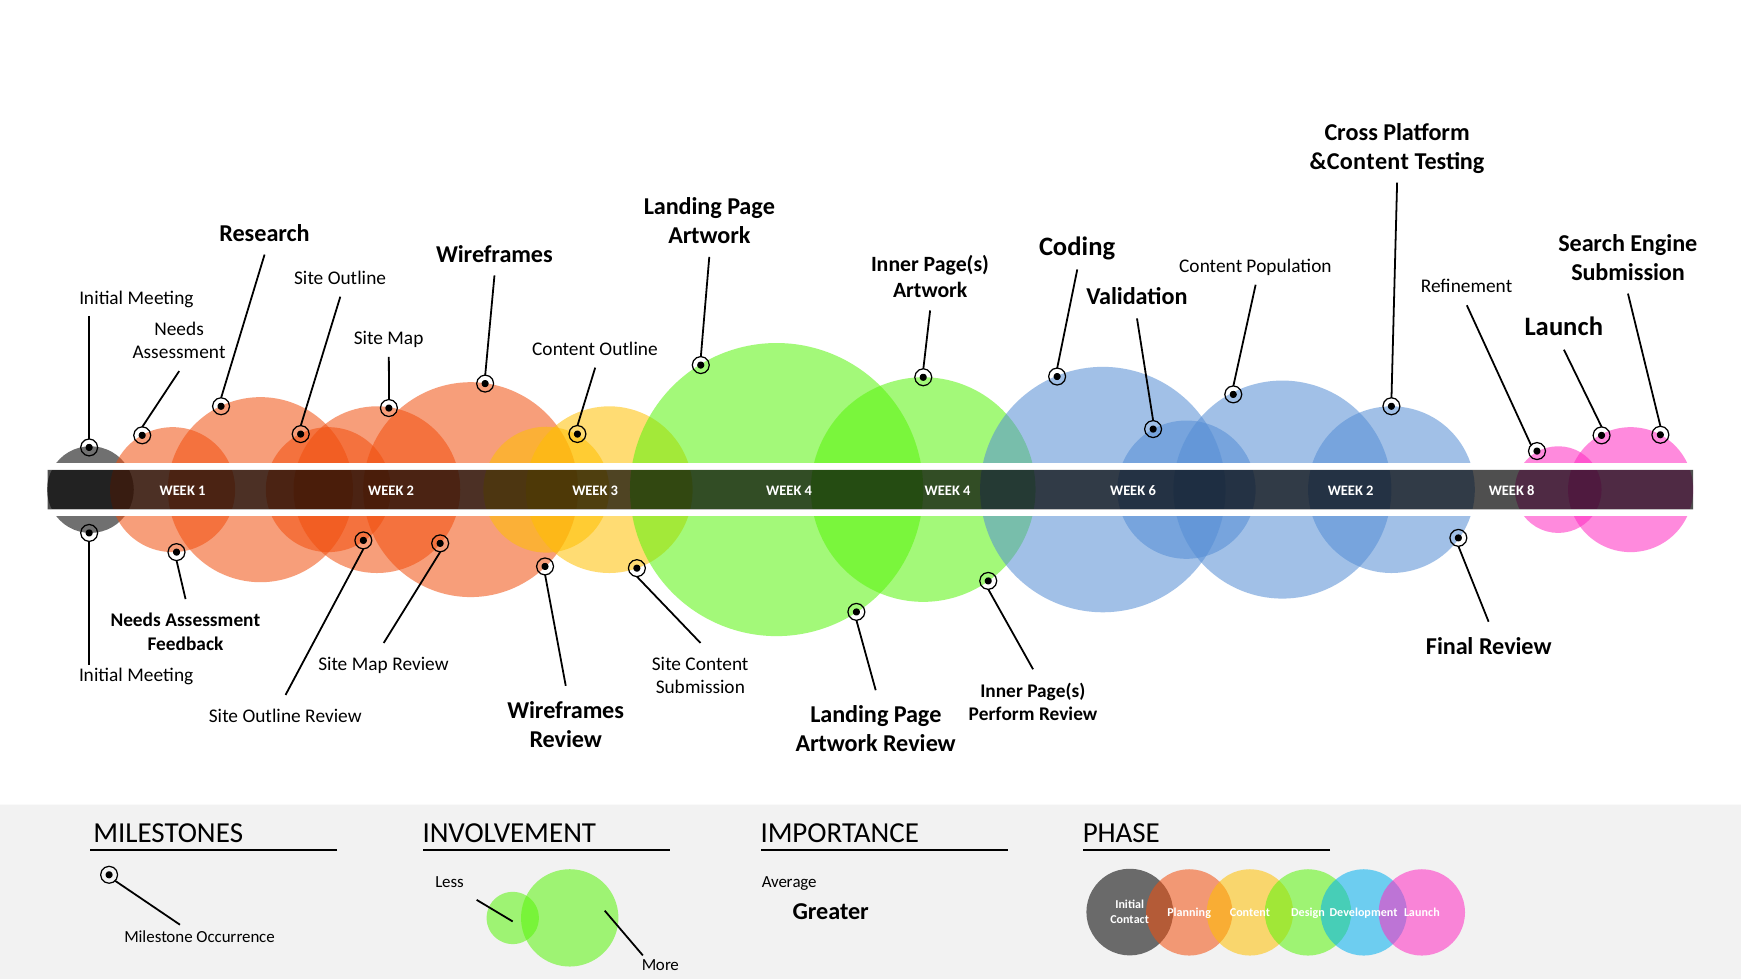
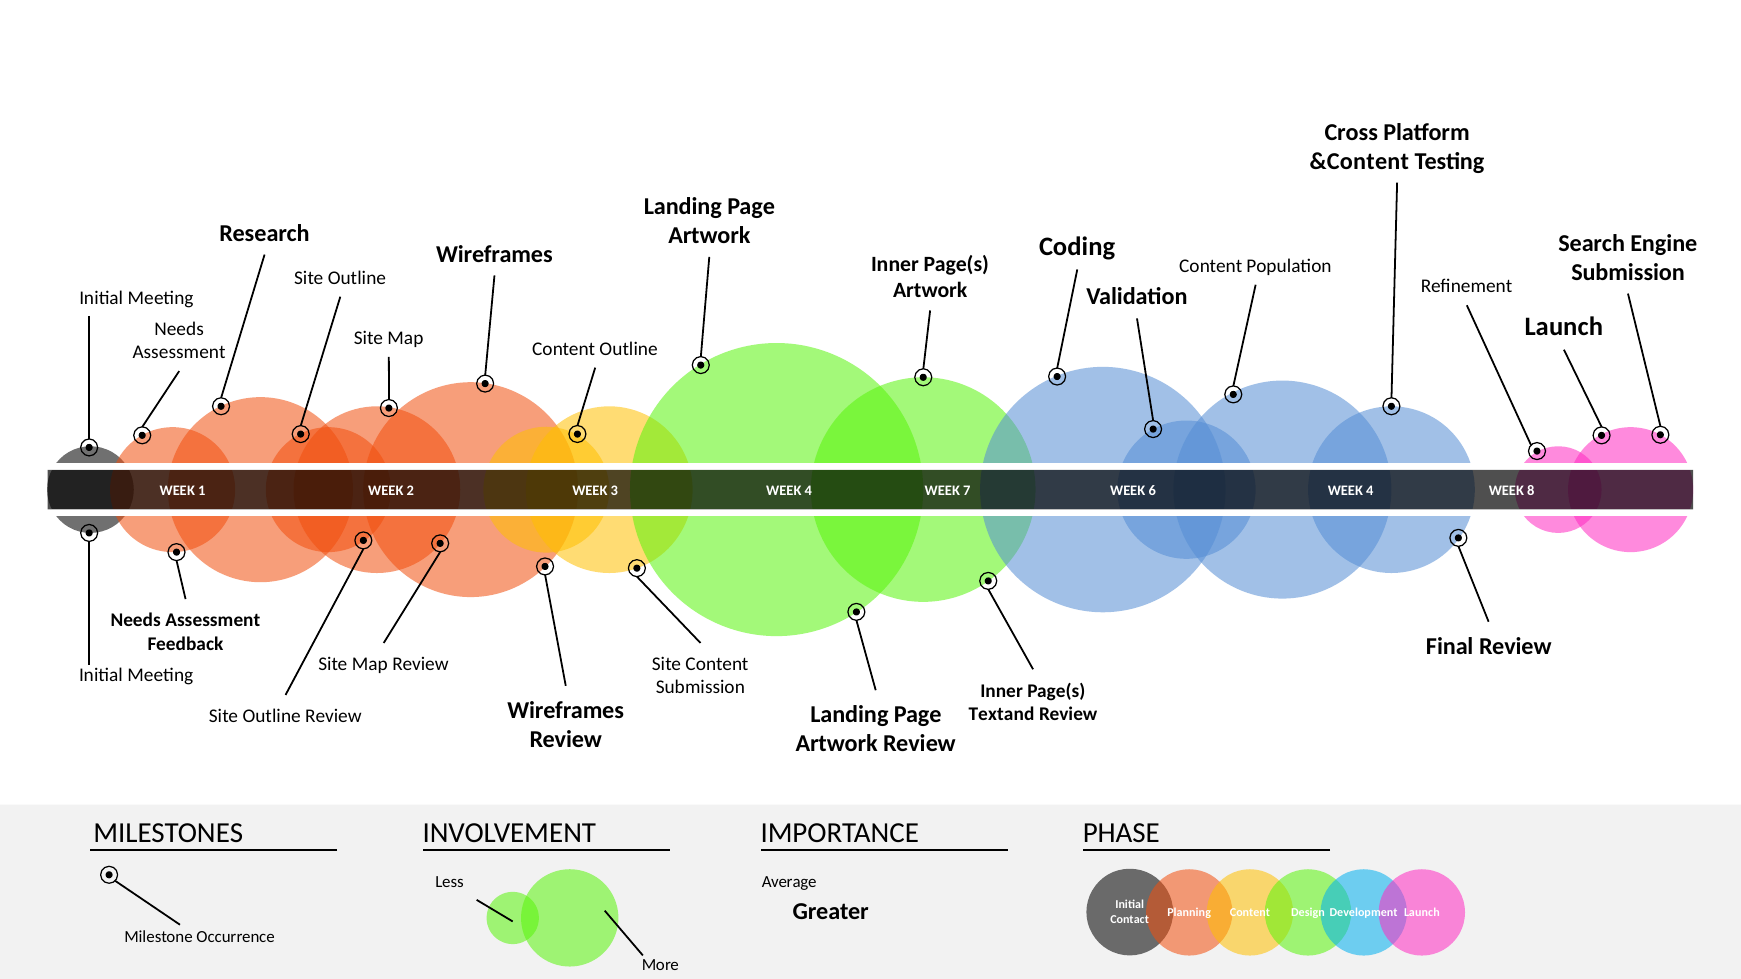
4 WEEK 4: 4 -> 7 (967, 491)
6 WEEK 2: 2 -> 4 (1370, 491)
Perform: Perform -> Textand (1001, 714)
